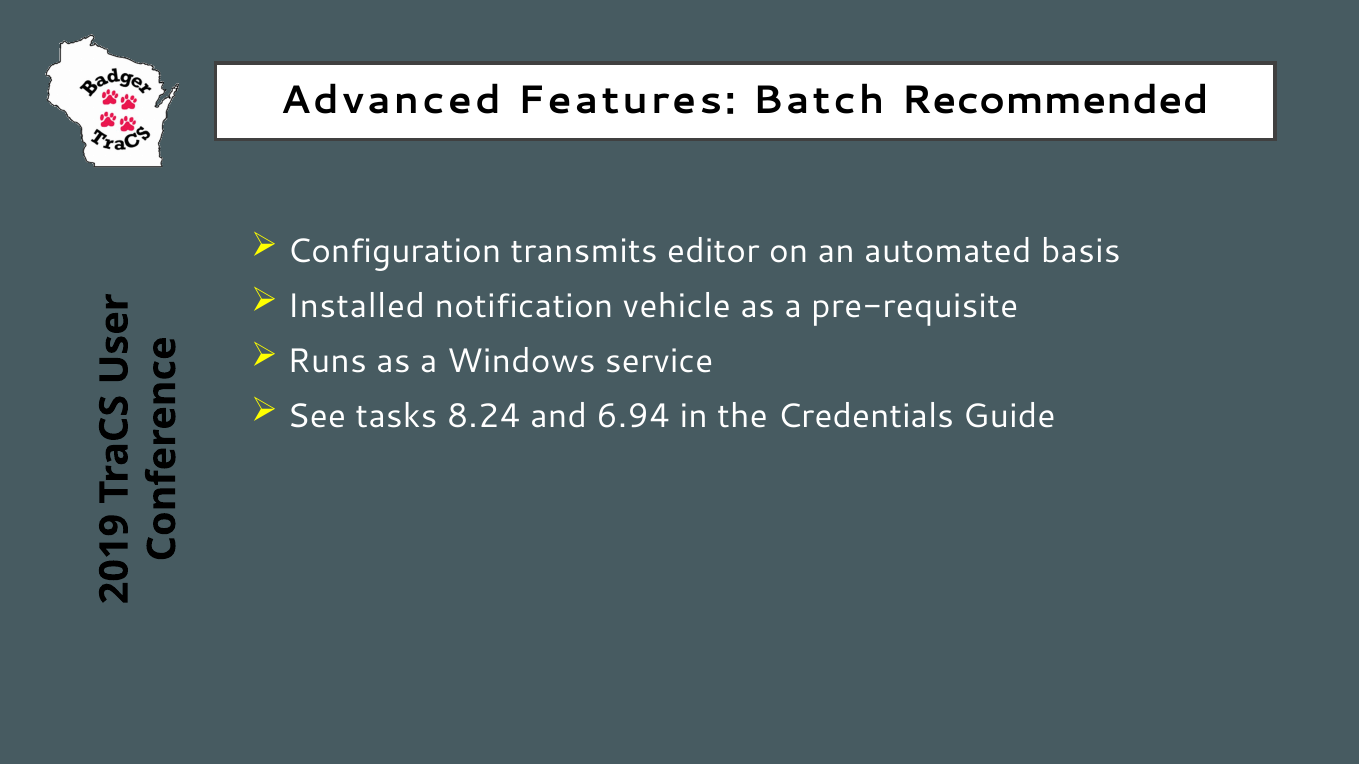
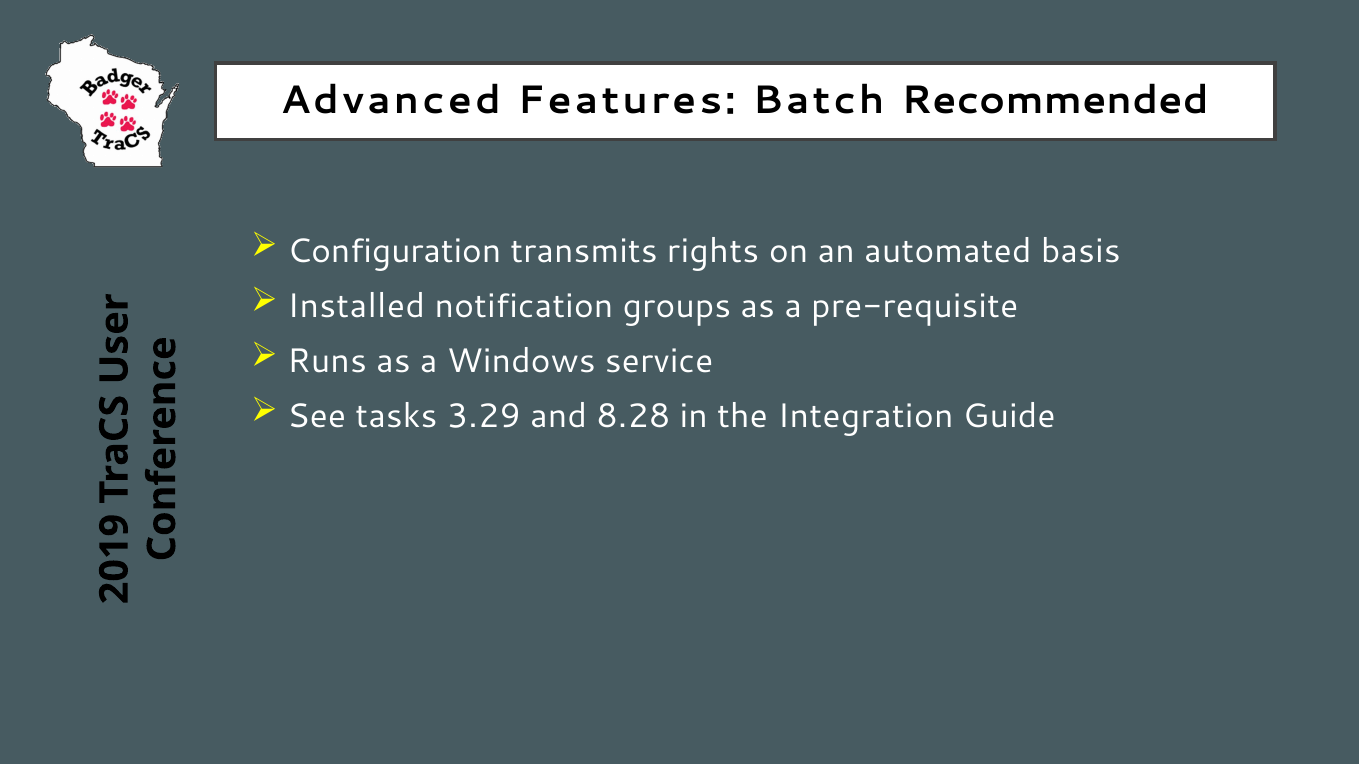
editor: editor -> rights (713, 251)
vehicle: vehicle -> groups (677, 306)
8.24: 8.24 -> 3.29 (484, 416)
6.94: 6.94 -> 8.28 (633, 416)
Credentials: Credentials -> Integration (865, 416)
